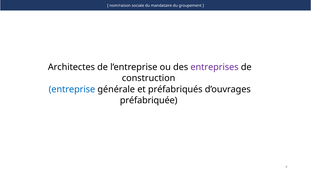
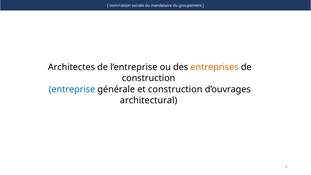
entreprises colour: purple -> orange (215, 67)
et préfabriqués: préfabriqués -> construction (175, 89)
préfabriquée: préfabriquée -> architectural (149, 100)
